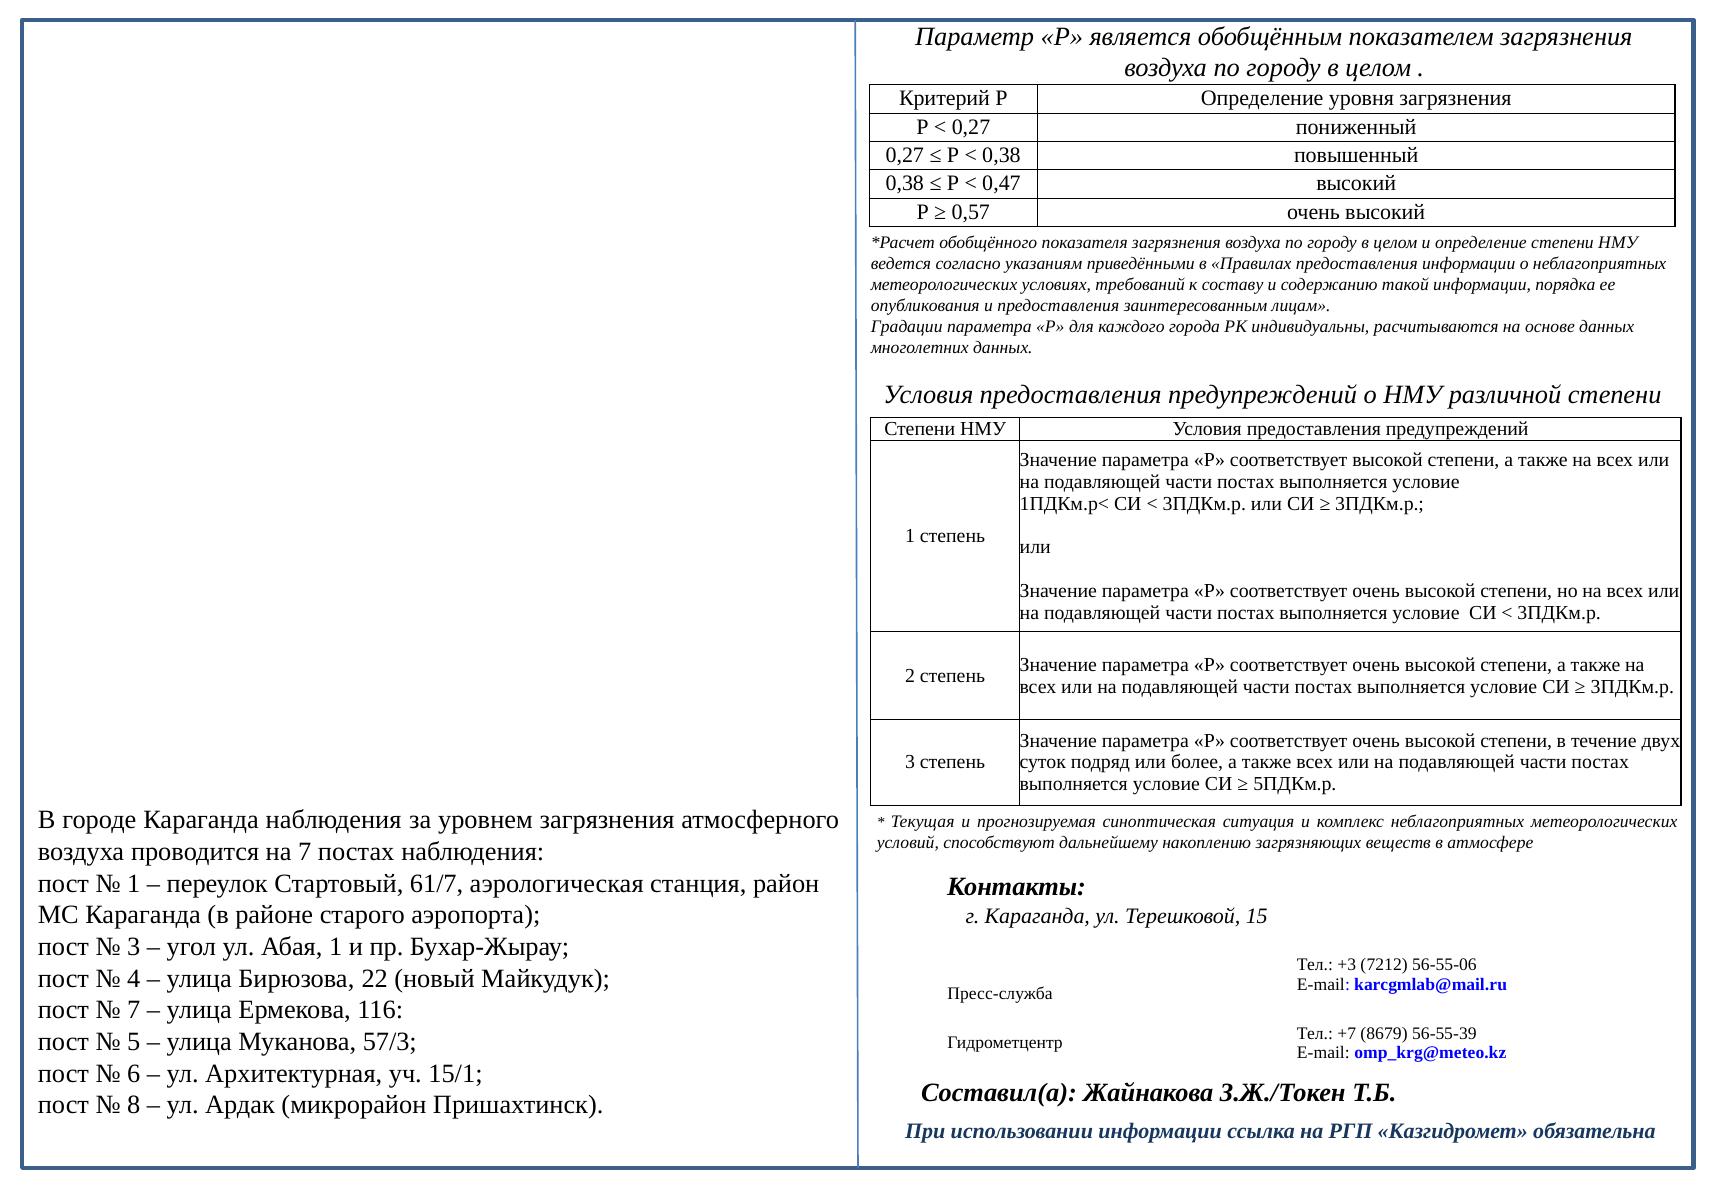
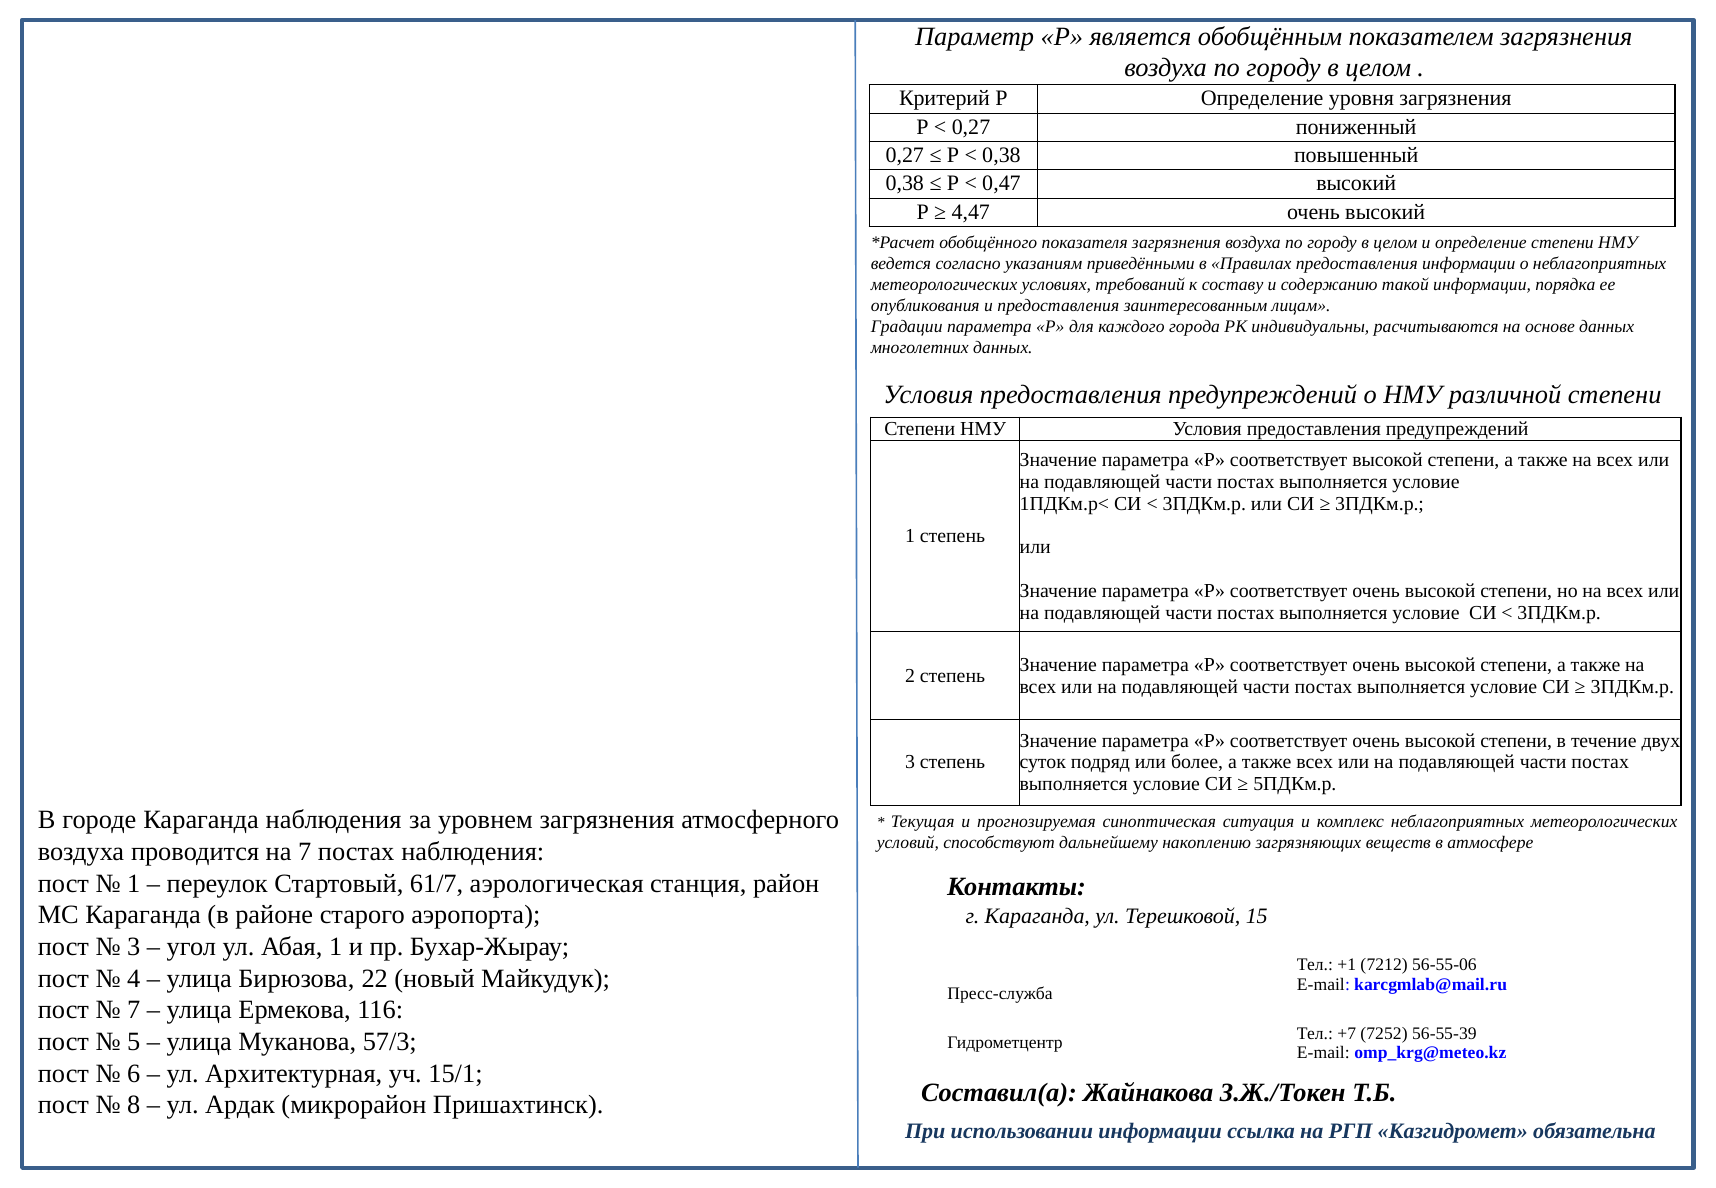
0,57: 0,57 -> 4,47 (971, 212)
+3: +3 -> +1 (1347, 965)
8679: 8679 -> 7252 (1384, 1033)
